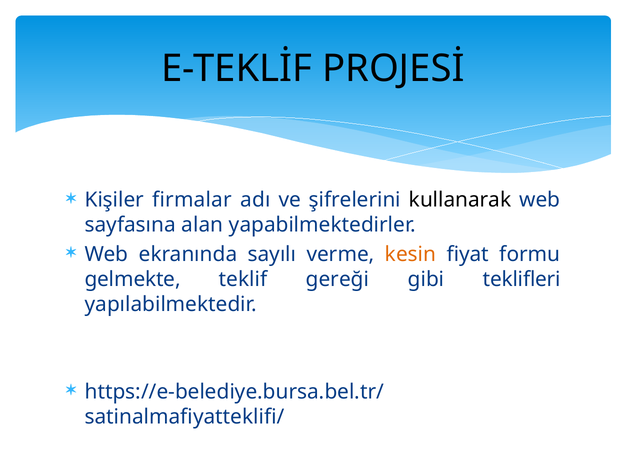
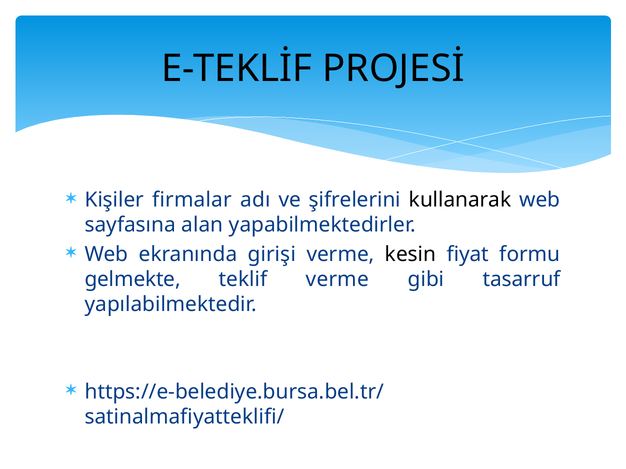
sayılı: sayılı -> girişi (272, 255)
kesin colour: orange -> black (410, 255)
teklif gereği: gereği -> verme (337, 280)
teklifleri: teklifleri -> tasarruf (522, 280)
